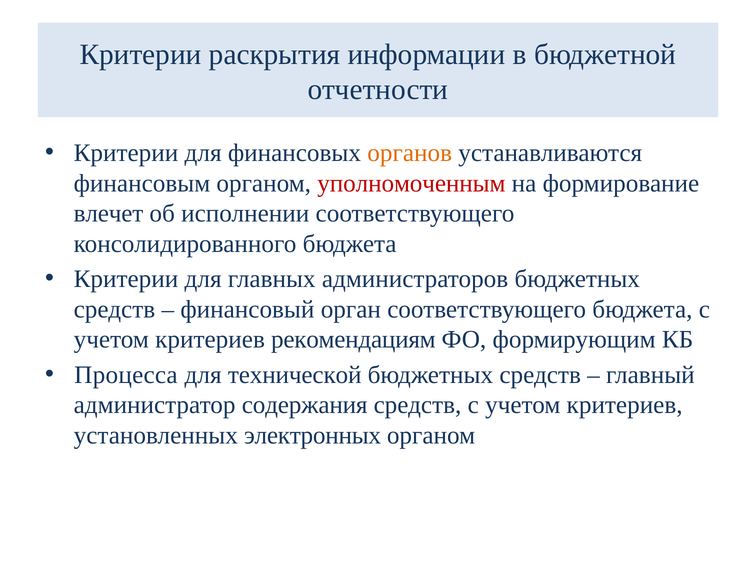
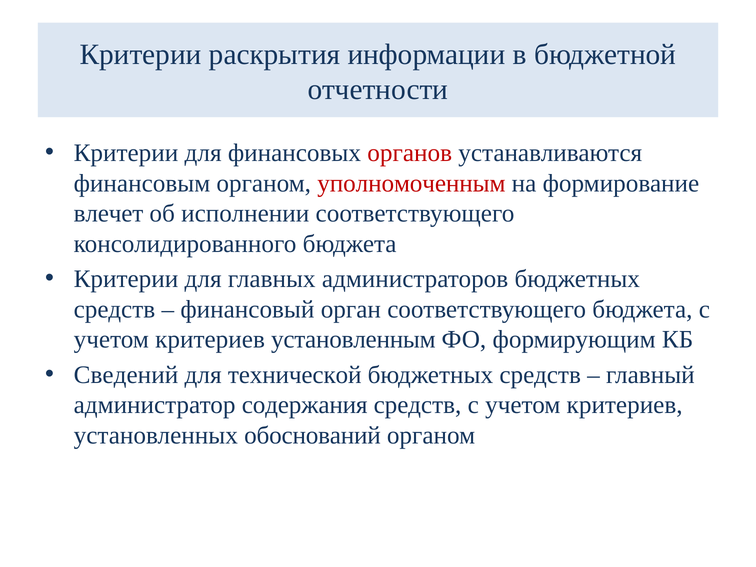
органов colour: orange -> red (410, 153)
рекомендациям: рекомендациям -> установленным (353, 339)
Процесса: Процесса -> Сведений (126, 375)
электронных: электронных -> обоснований (313, 435)
